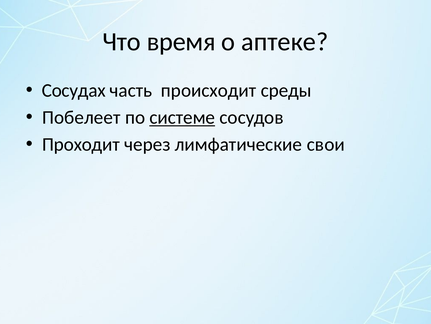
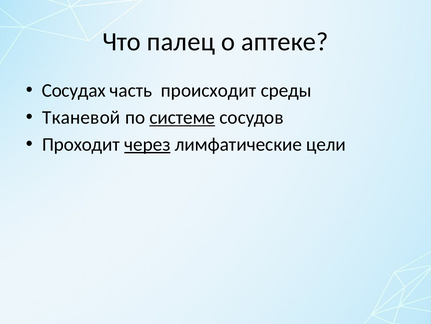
время: время -> палец (181, 42)
Побелеет: Побелеет -> Тканевой (81, 117)
через underline: none -> present (147, 144)
свои: свои -> цели (326, 144)
